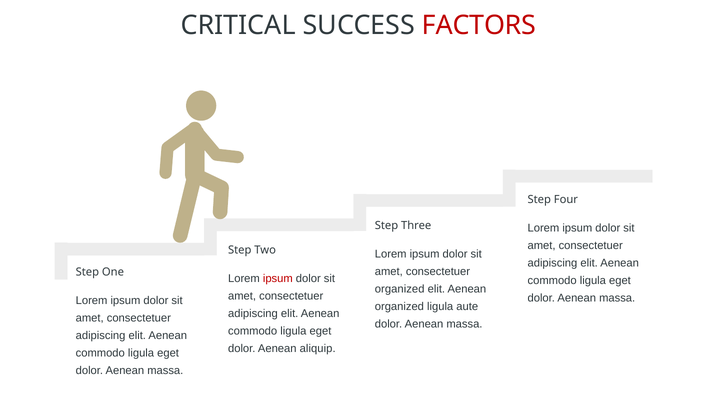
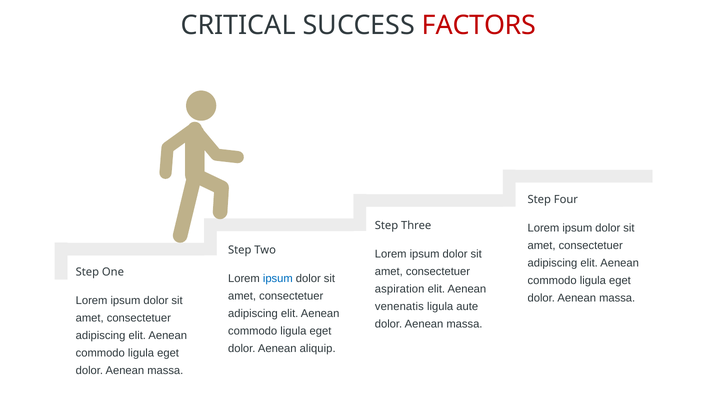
ipsum colour: red -> blue (278, 278)
organized: organized -> aspiration (400, 289)
organized: organized -> venenatis (399, 306)
